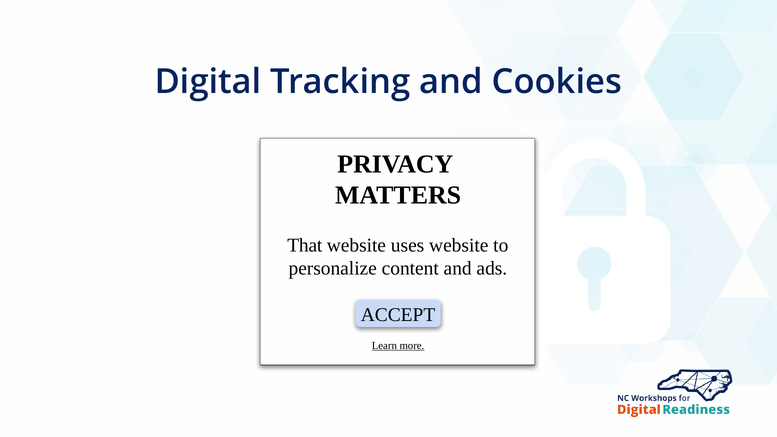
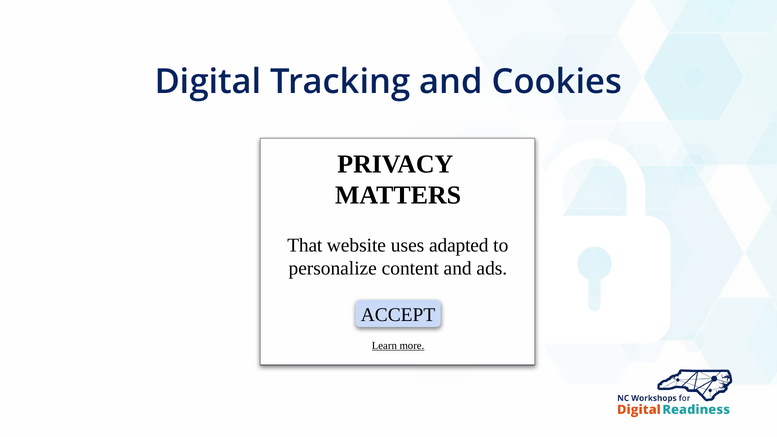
uses website: website -> adapted (459, 245)
